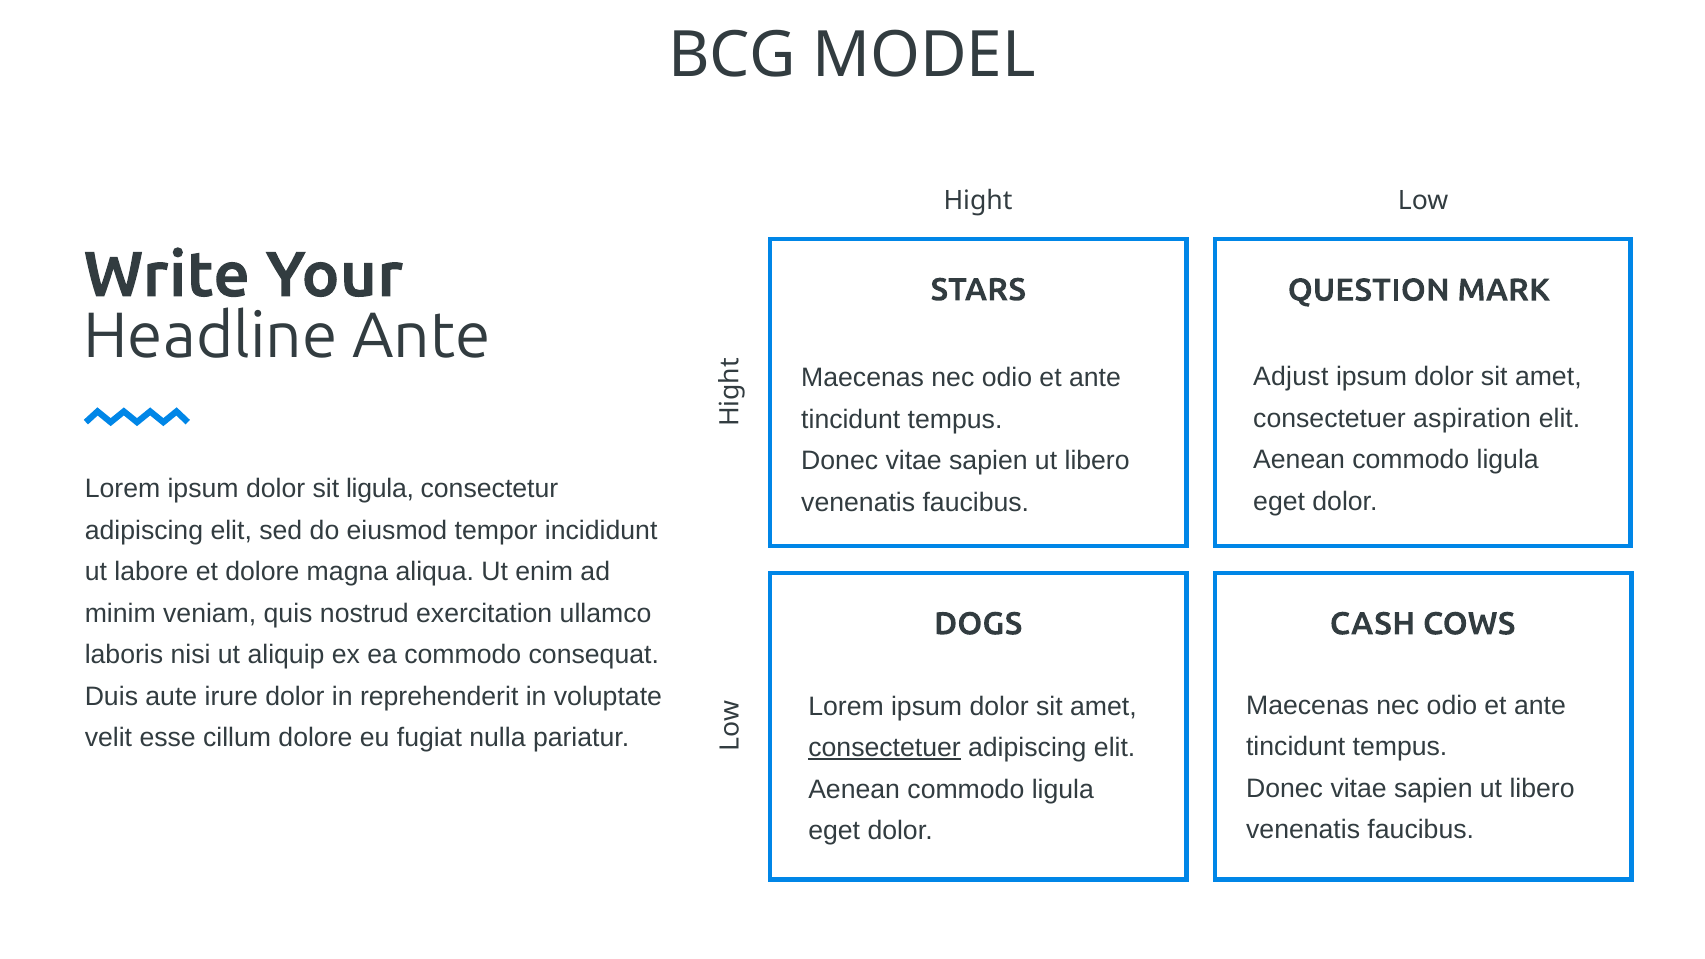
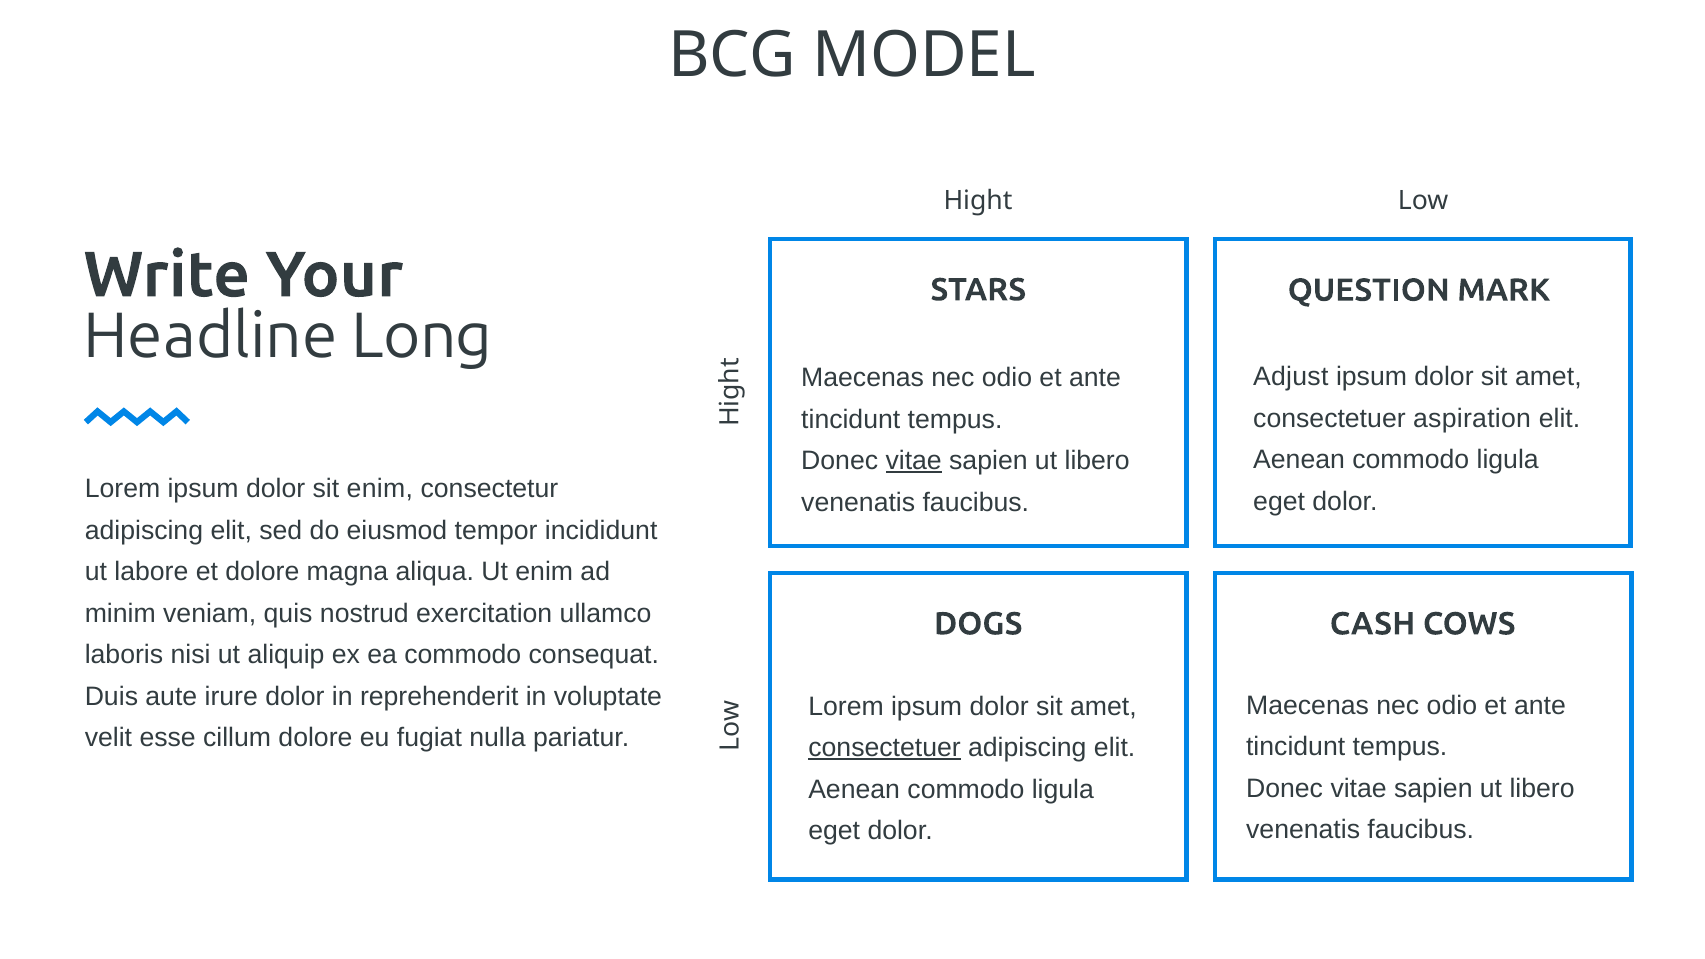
Headline Ante: Ante -> Long (422, 337)
vitae underline: none -> present (914, 461)
sit ligula: ligula -> enim (380, 489)
